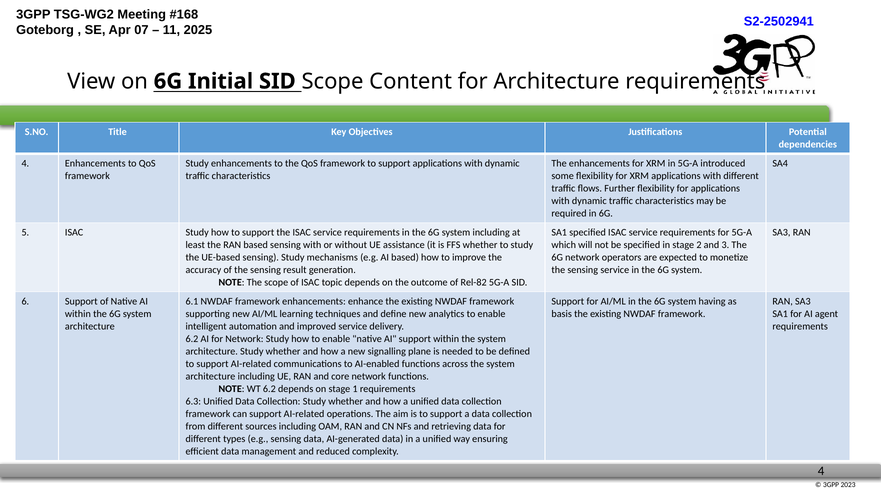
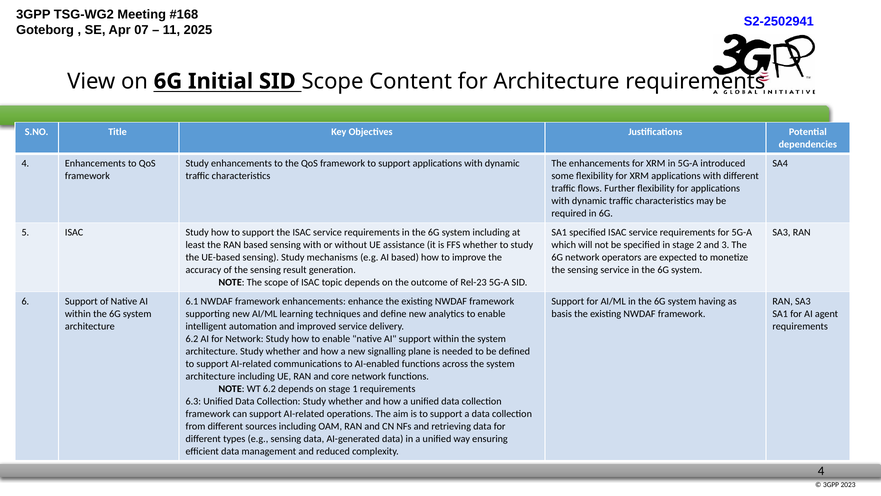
Rel-82: Rel-82 -> Rel-23 (474, 282)
